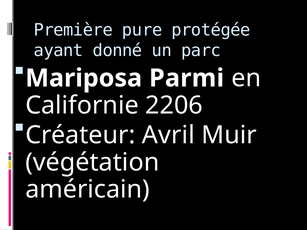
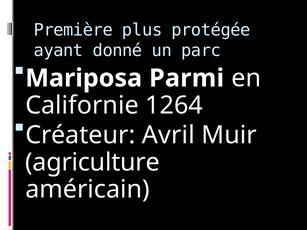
pure: pure -> plus (142, 30)
2206: 2206 -> 1264 (174, 105)
végétation: végétation -> agriculture (92, 162)
